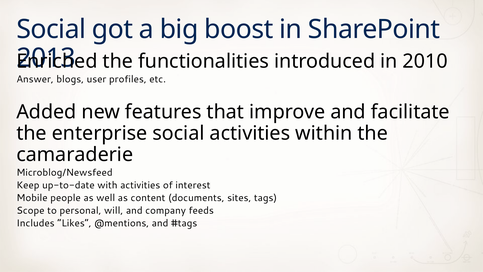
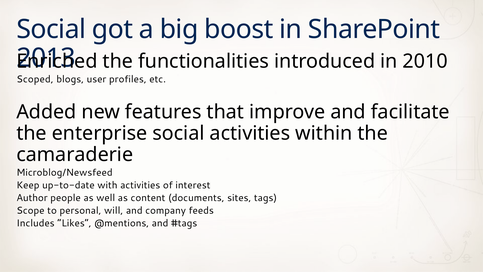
Answer: Answer -> Scoped (35, 79)
Mobile: Mobile -> Author (32, 198)
